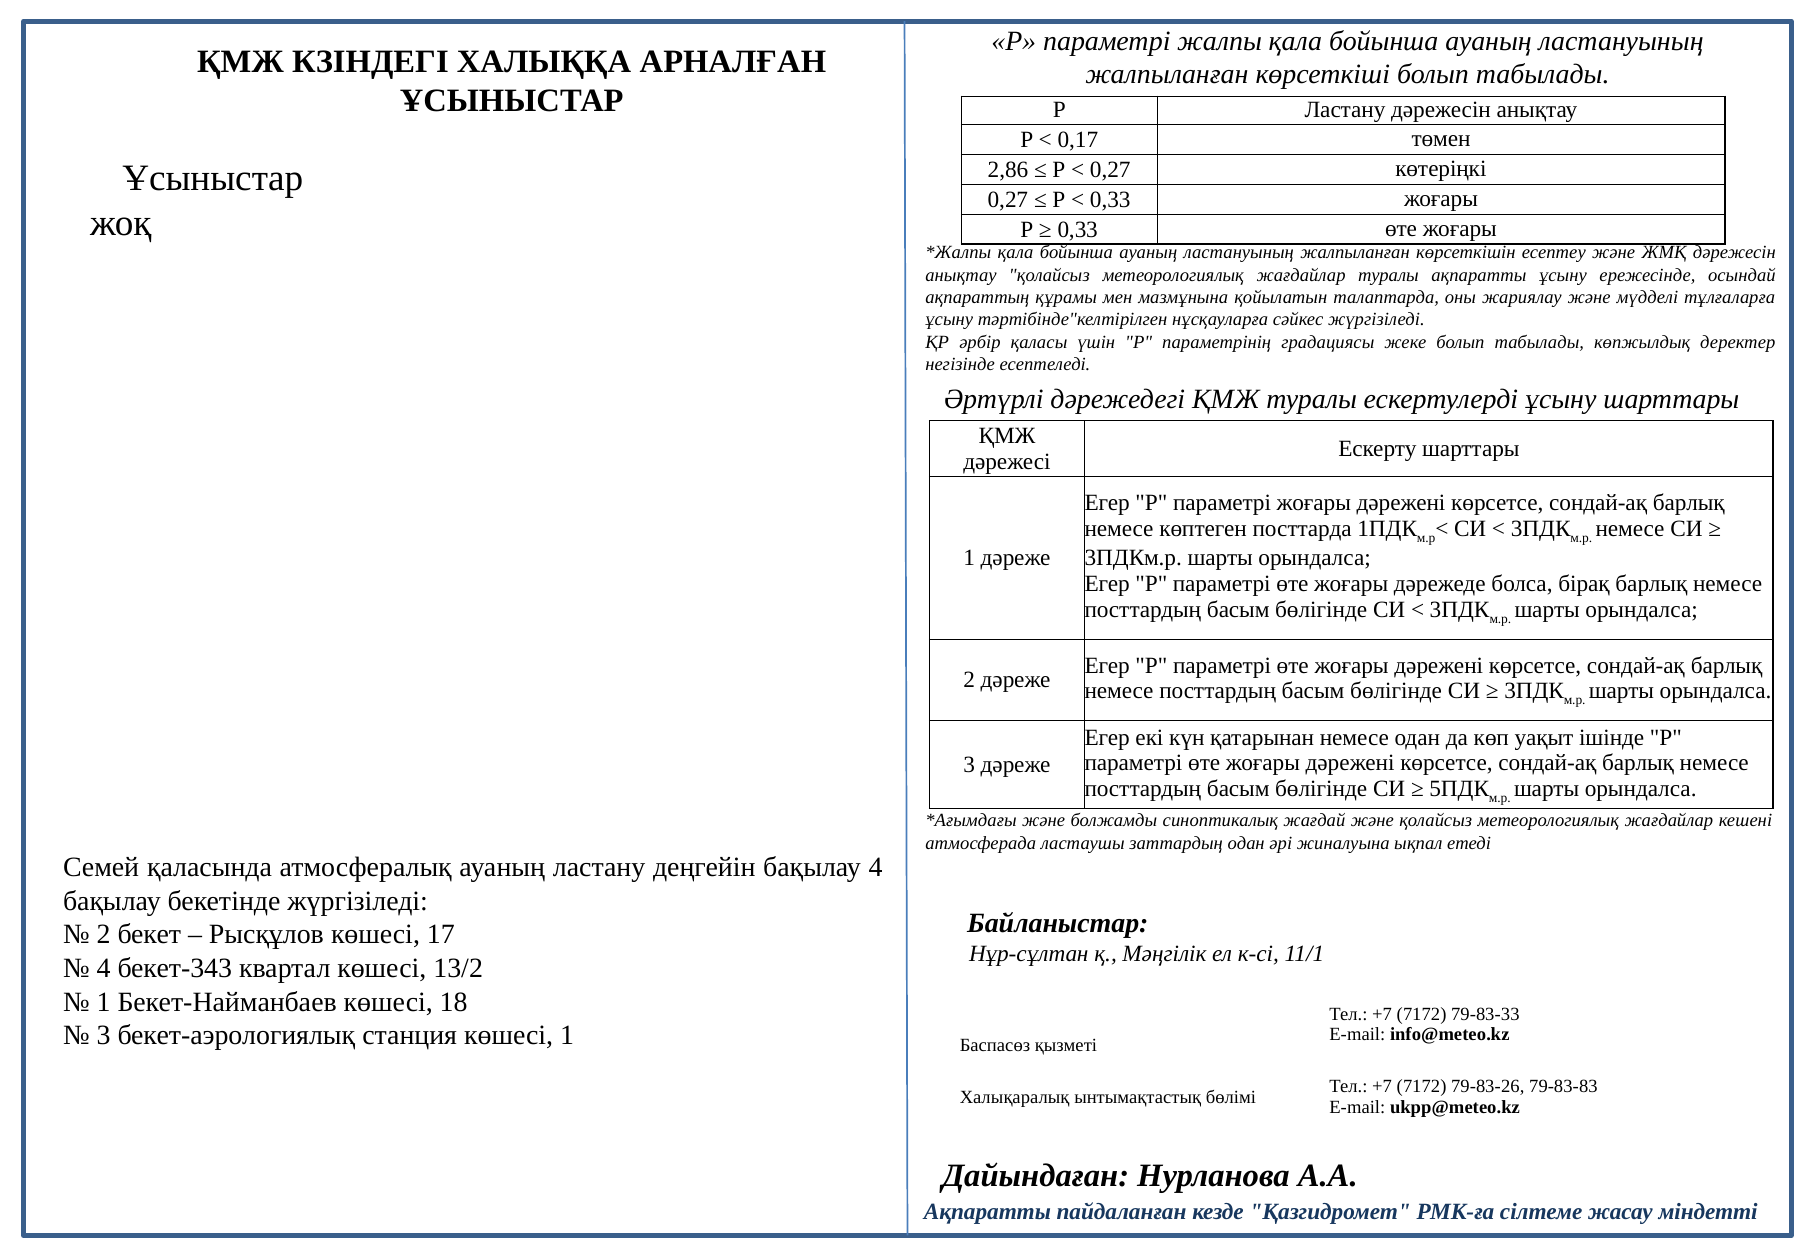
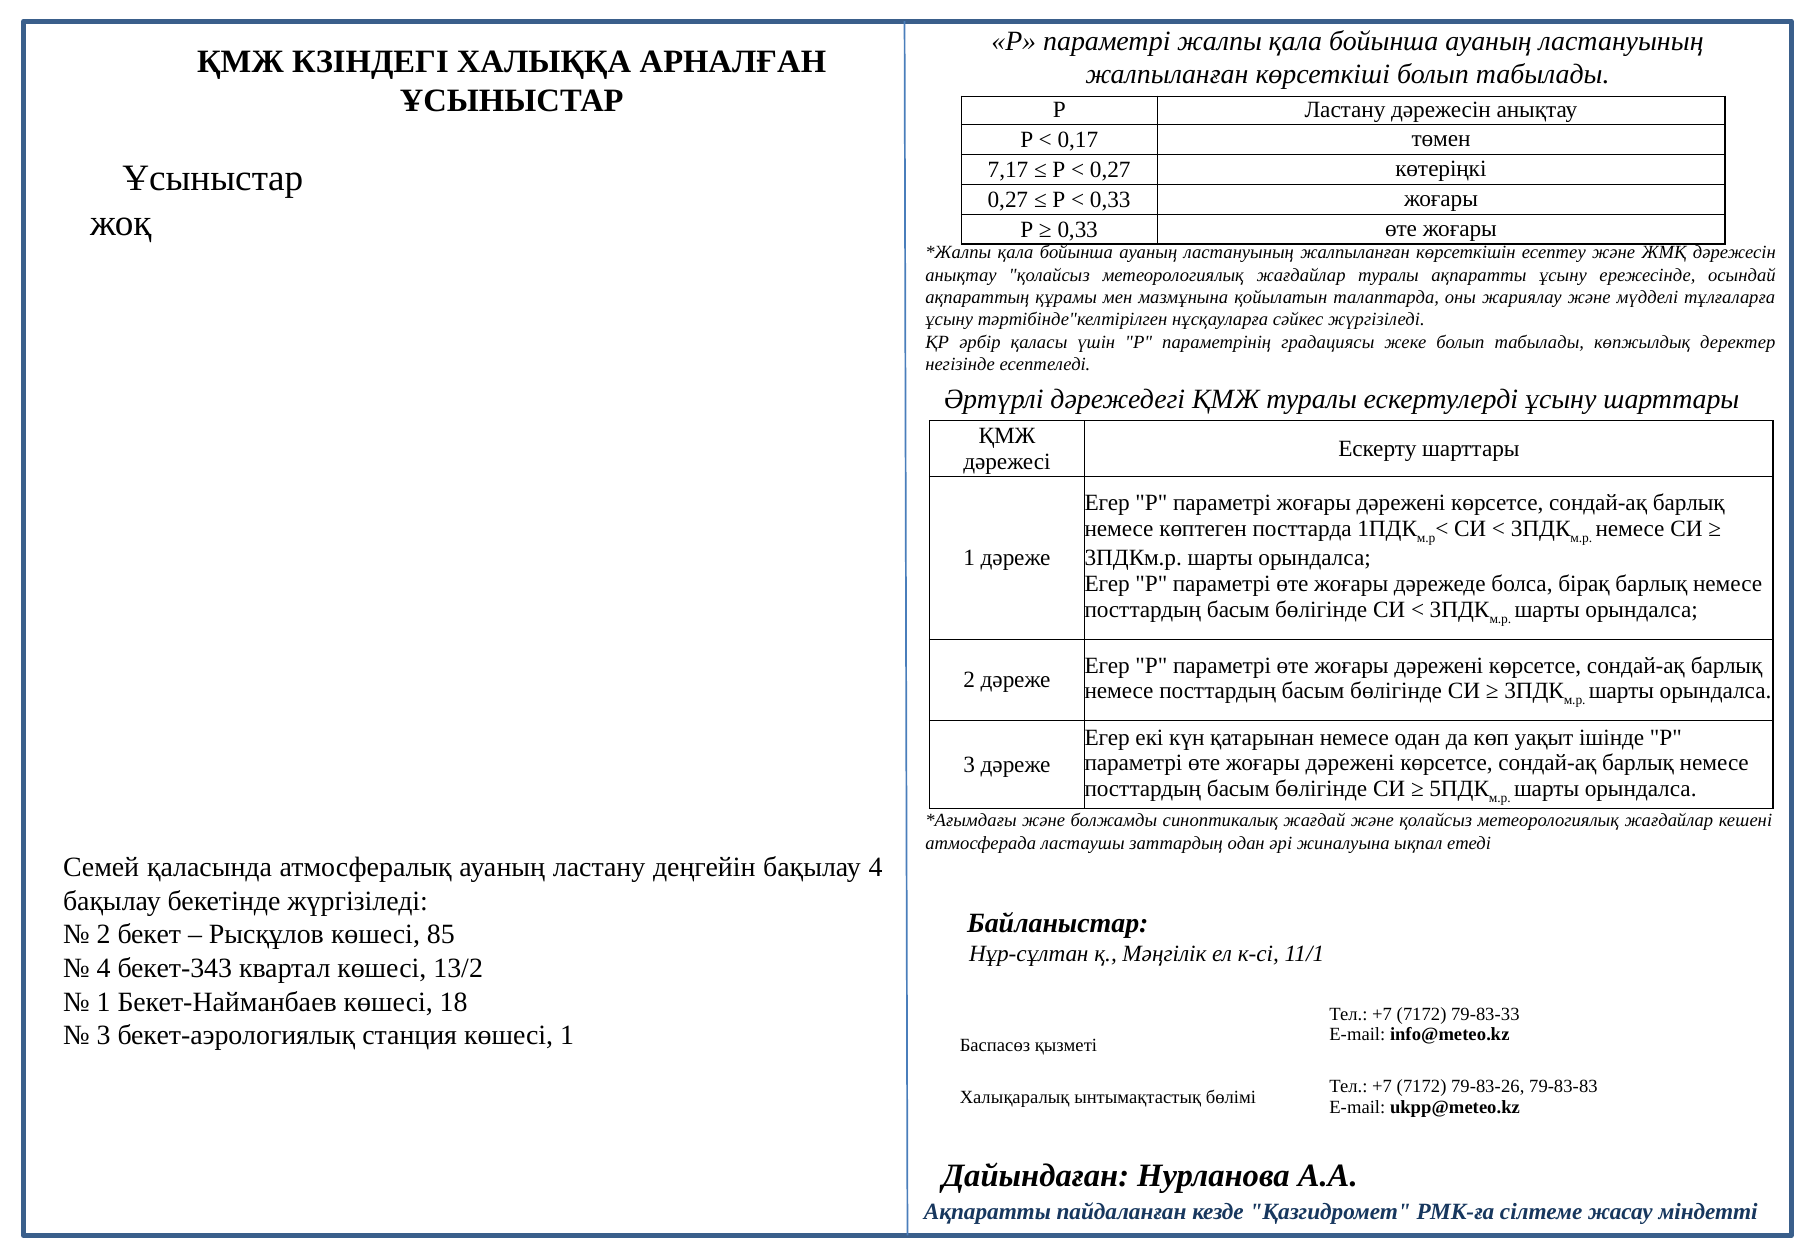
2,86: 2,86 -> 7,17 (1008, 170)
17: 17 -> 85 (441, 934)
